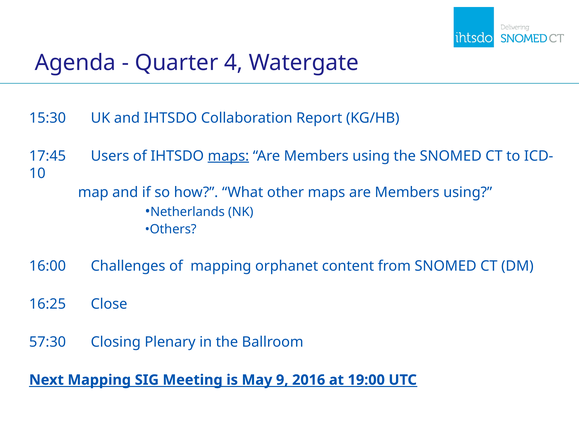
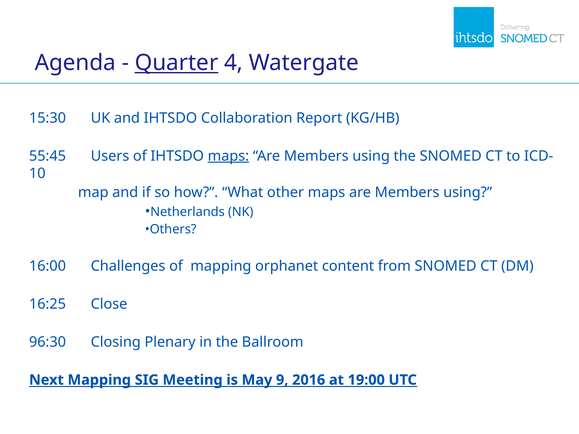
Quarter underline: none -> present (177, 63)
17:45: 17:45 -> 55:45 (48, 156)
57:30: 57:30 -> 96:30 (48, 342)
